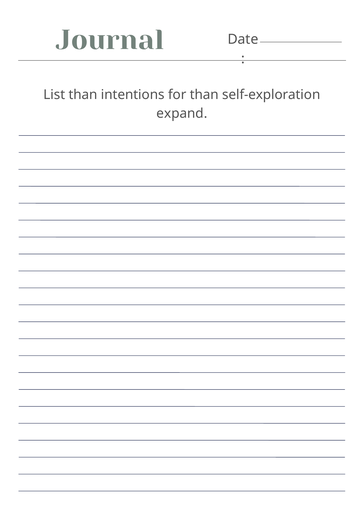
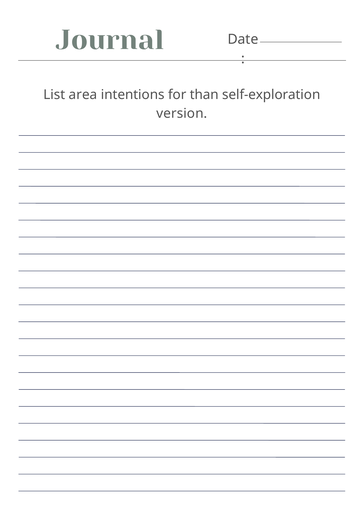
List than: than -> area (83, 94)
expand: expand -> version (182, 113)
